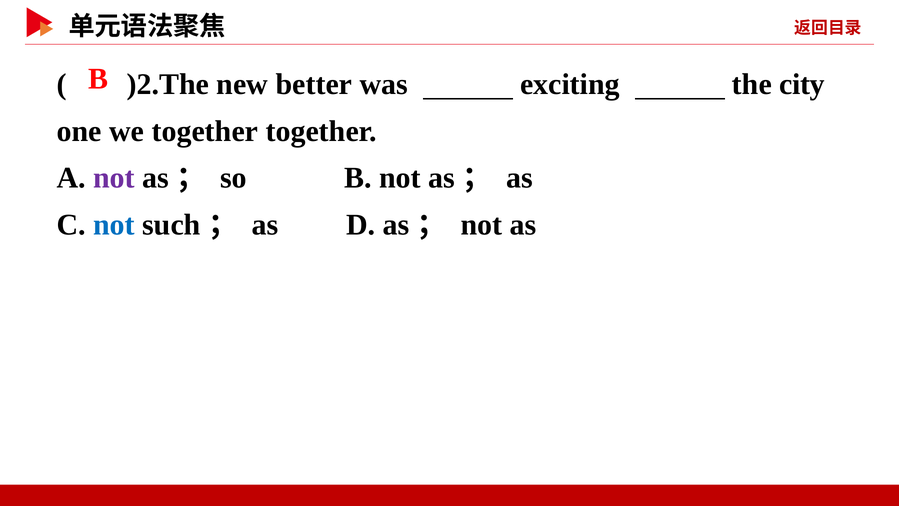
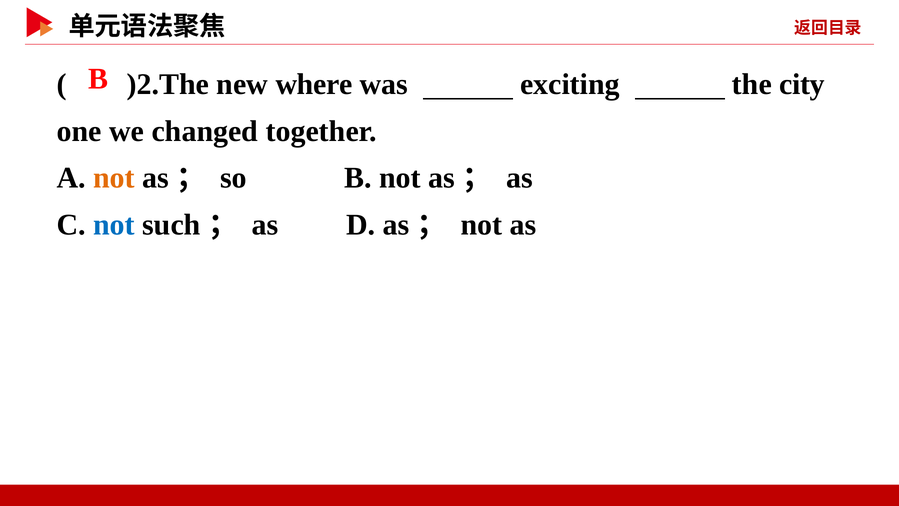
better: better -> where (314, 84)
we together: together -> changed (205, 131)
not colour: purple -> orange (114, 178)
